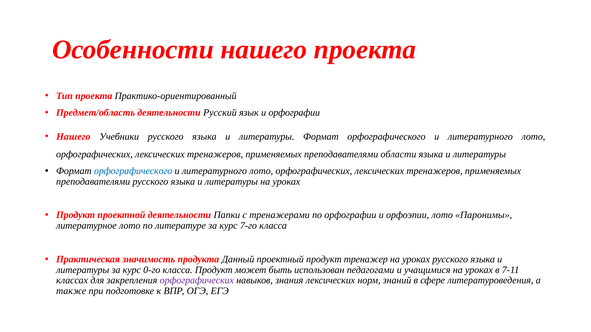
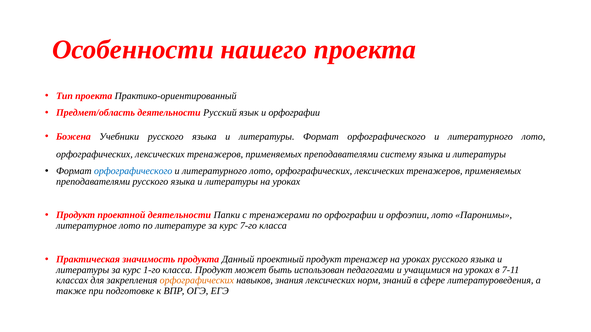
Нашего: Нашего -> Божена (73, 137)
области: области -> систему (398, 154)
0-го: 0-го -> 1-го (152, 270)
орфографических colour: purple -> orange (197, 281)
